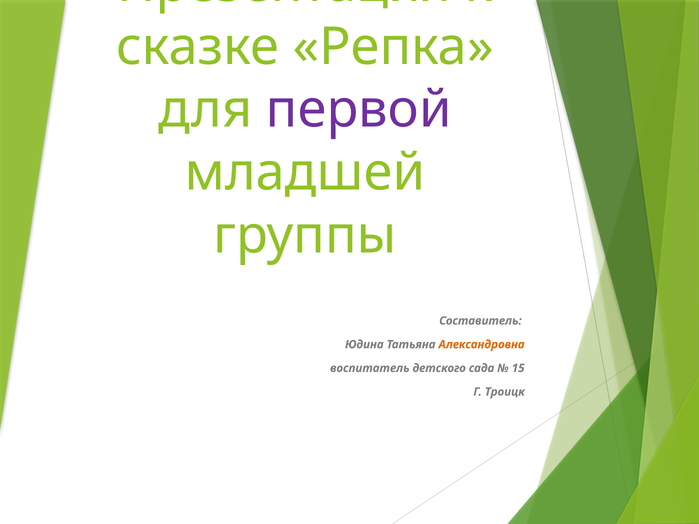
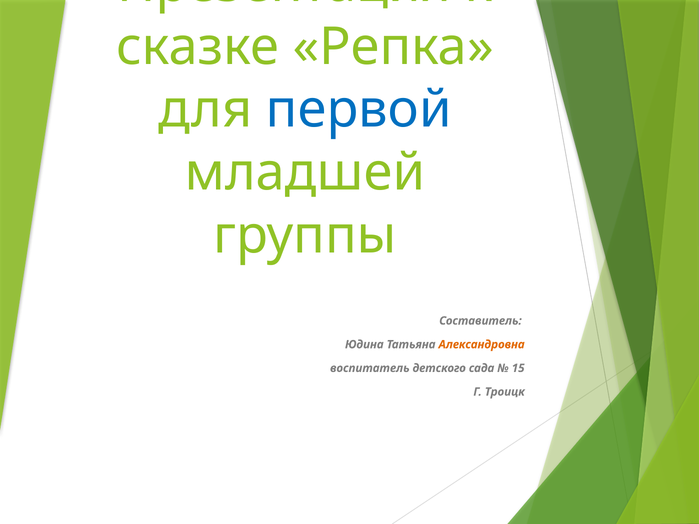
первой colour: purple -> blue (359, 110)
